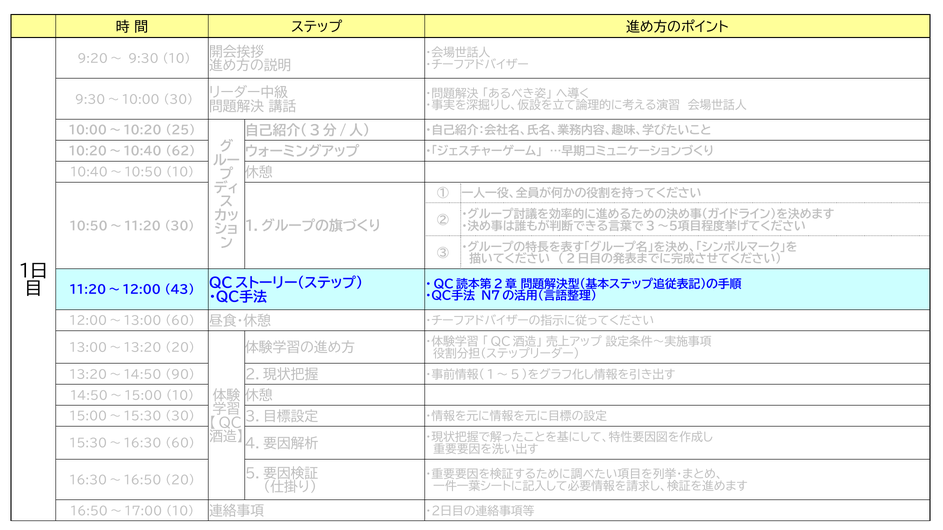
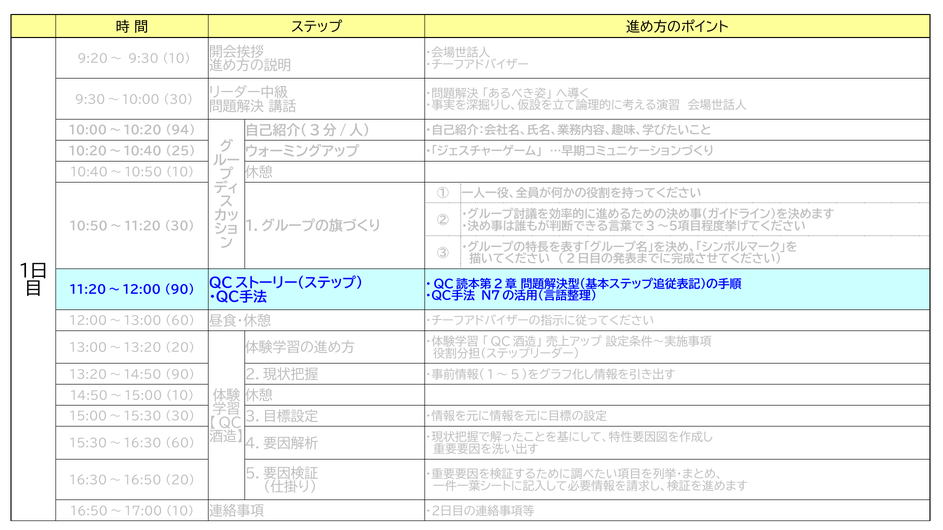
25: 25 -> 94 (180, 131)
62: 62 -> 25 (180, 152)
11:20～12:00 43: 43 -> 90 (180, 290)
